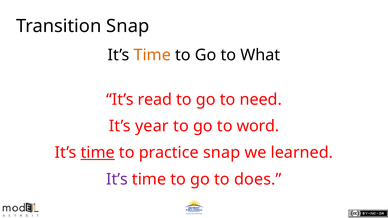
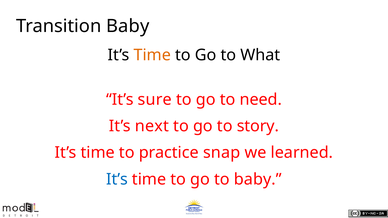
Transition Snap: Snap -> Baby (128, 26)
read: read -> sure (155, 100)
year: year -> next (152, 126)
word: word -> story (258, 126)
time underline: present -> none (98, 153)
It’s colour: purple -> blue (117, 179)
to does: does -> baby (258, 179)
